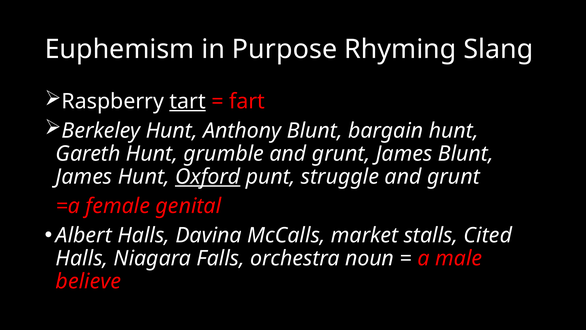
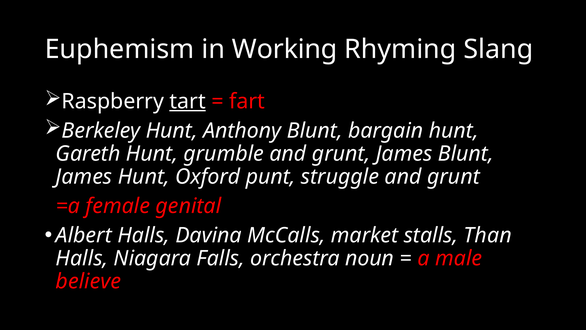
Purpose: Purpose -> Working (285, 49)
Oxford underline: present -> none (208, 177)
Cited: Cited -> Than (488, 235)
